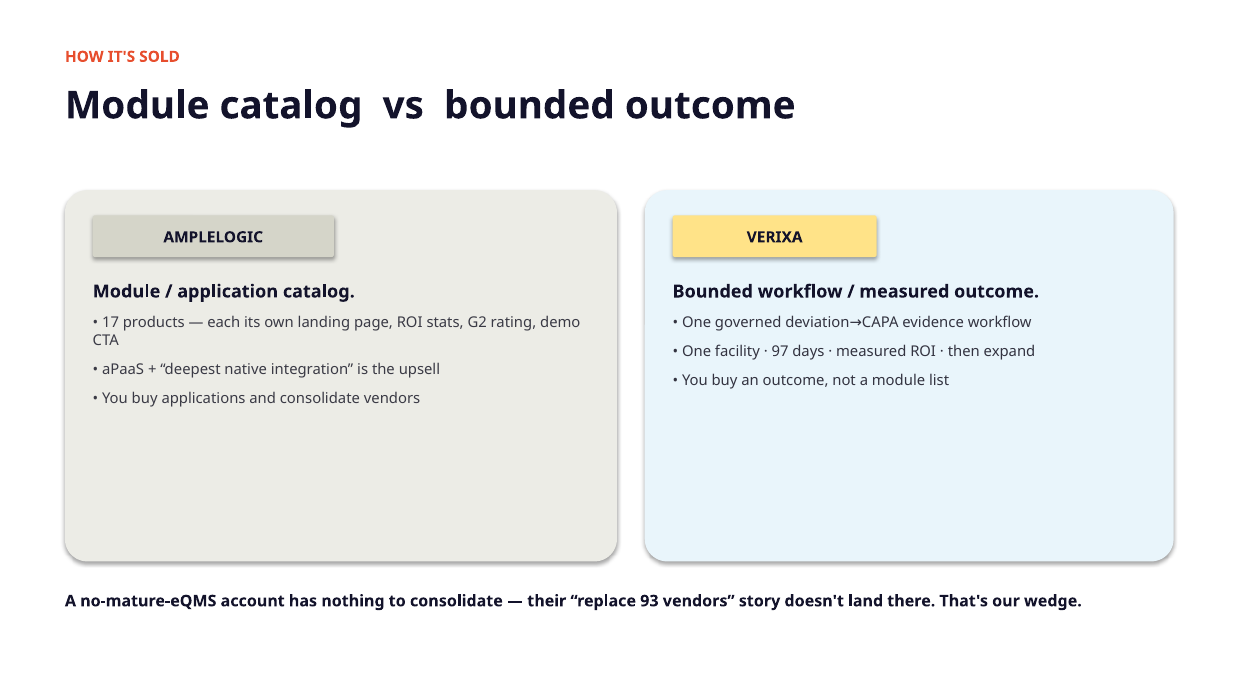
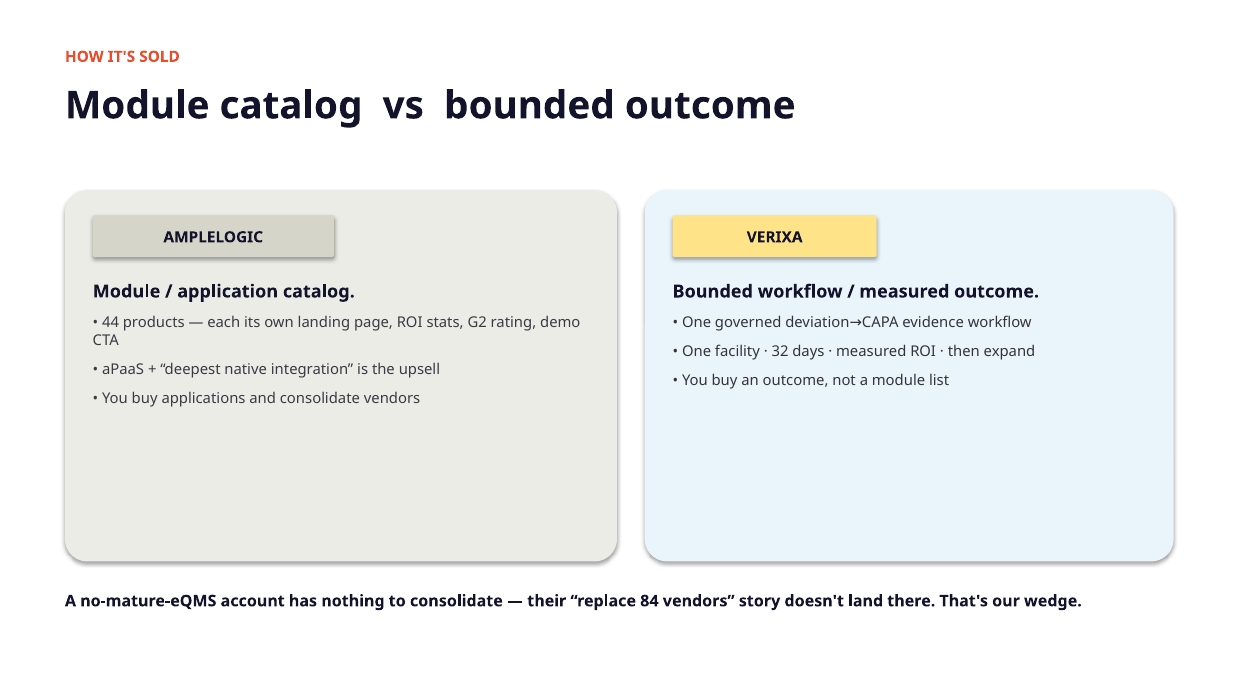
17: 17 -> 44 (111, 322)
97: 97 -> 32 (780, 351)
93: 93 -> 84 (649, 601)
